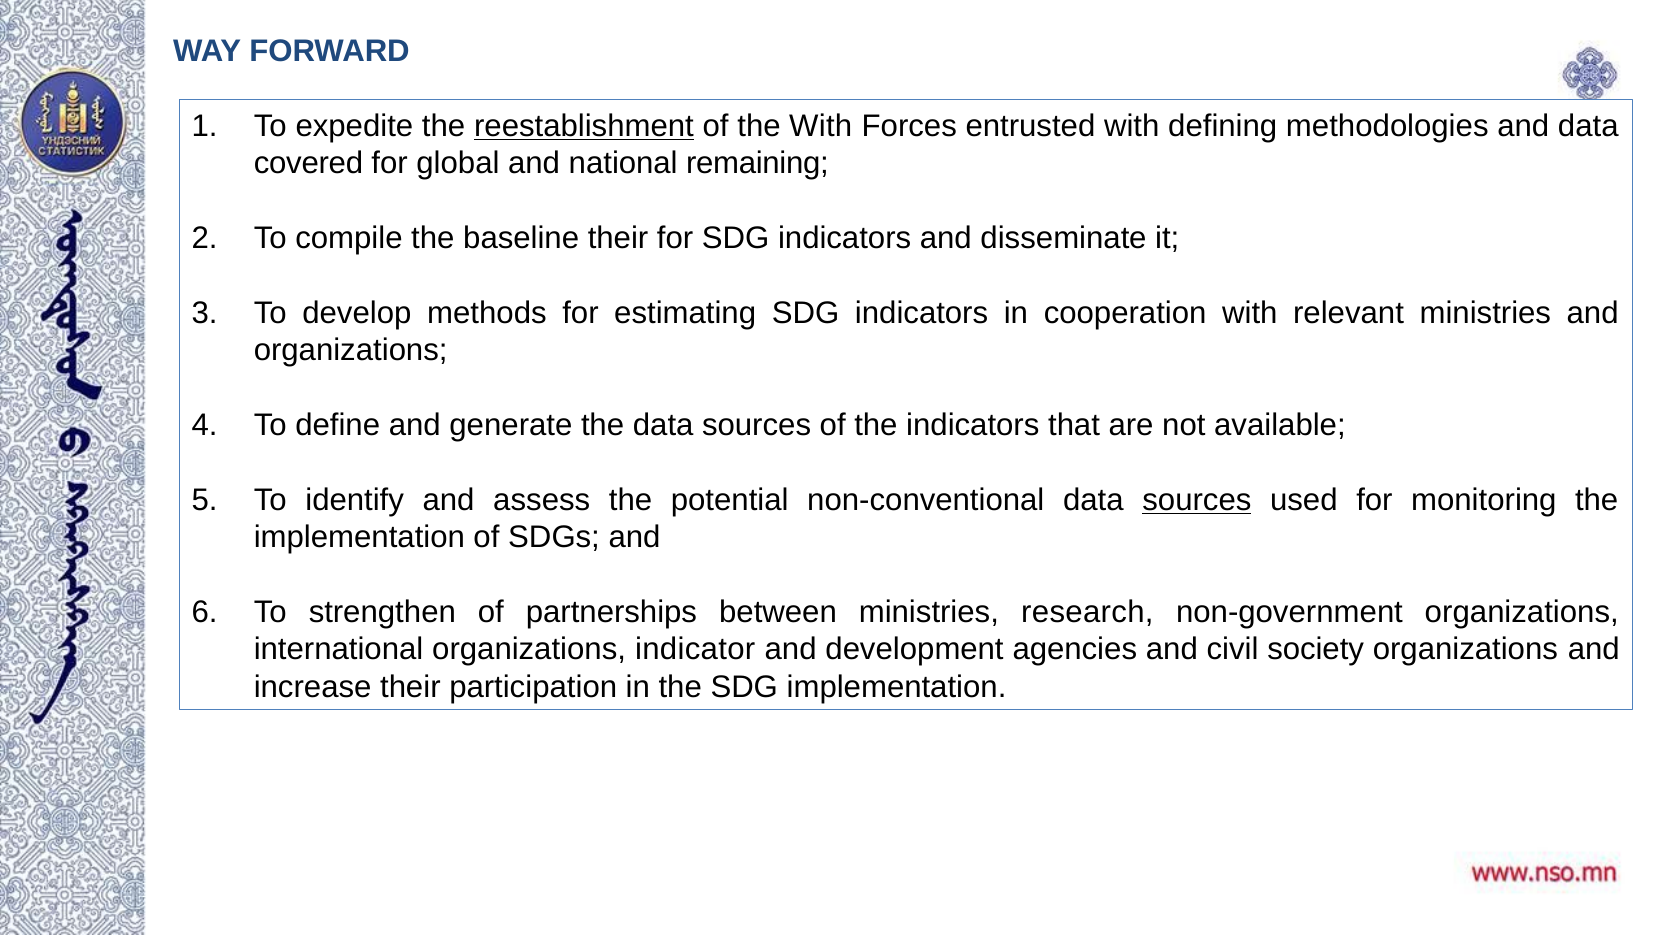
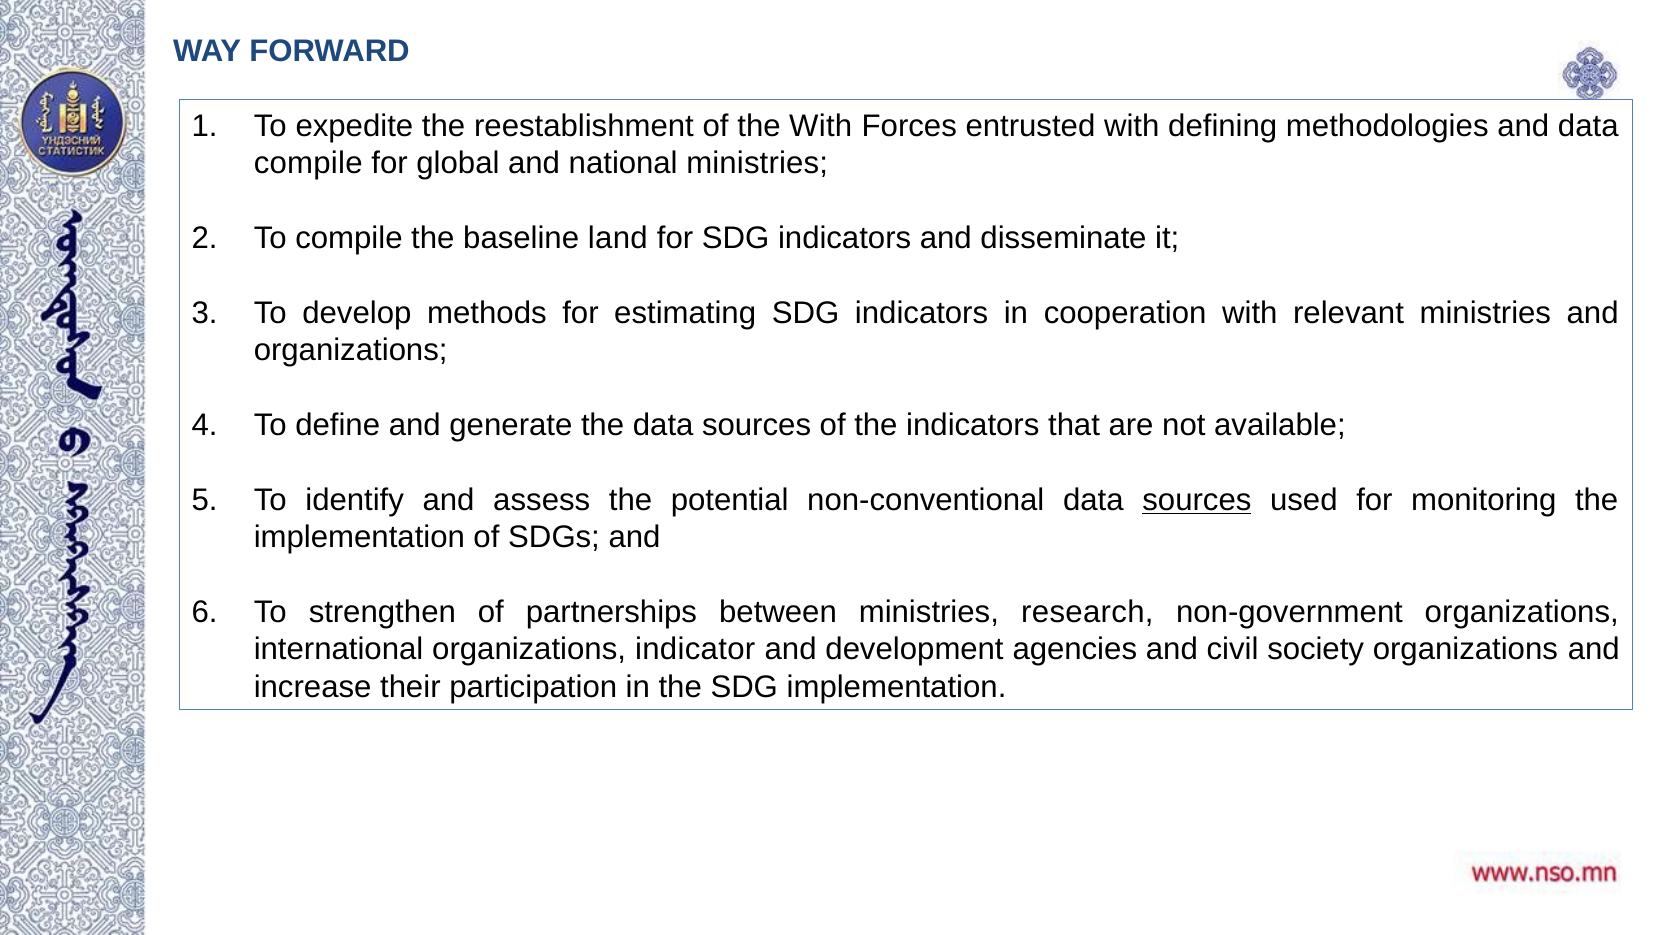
reestablishment underline: present -> none (584, 126)
covered: covered -> compile (308, 163)
national remaining: remaining -> ministries (757, 163)
baseline their: their -> land (618, 238)
